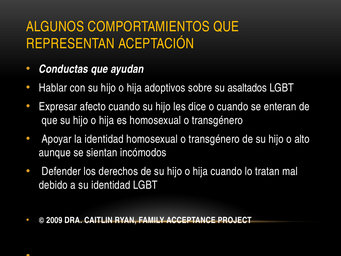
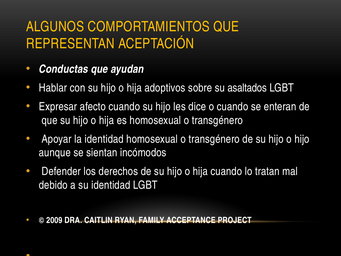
o alto: alto -> hijo (302, 139)
